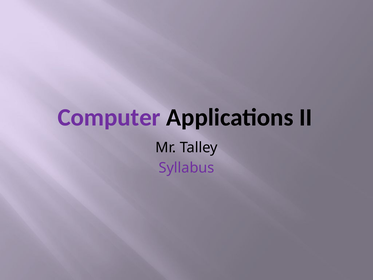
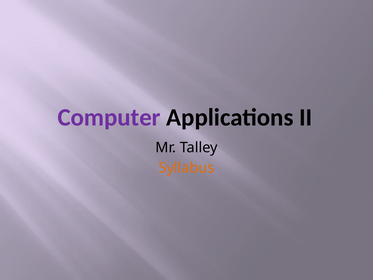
Syllabus colour: purple -> orange (186, 168)
